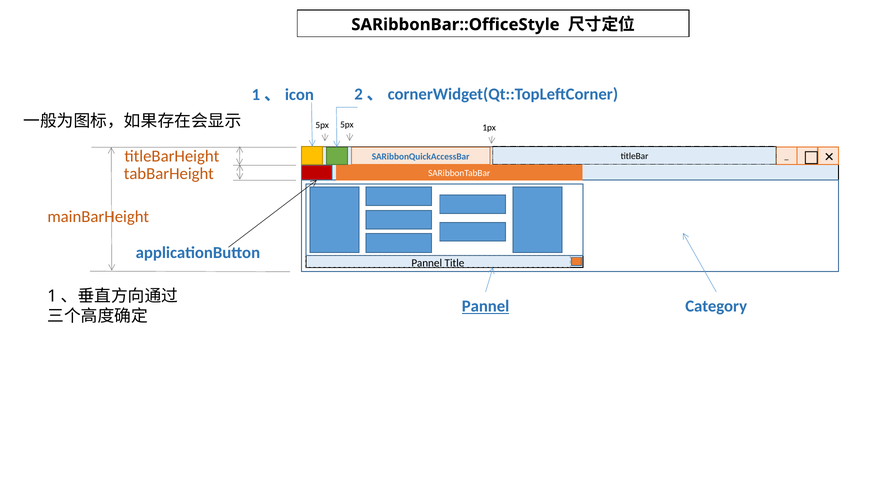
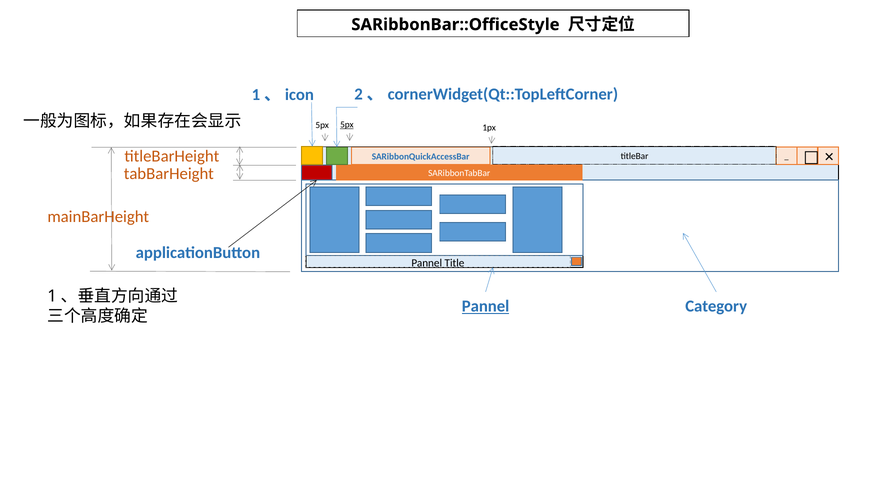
5px underline: none -> present (347, 125)
